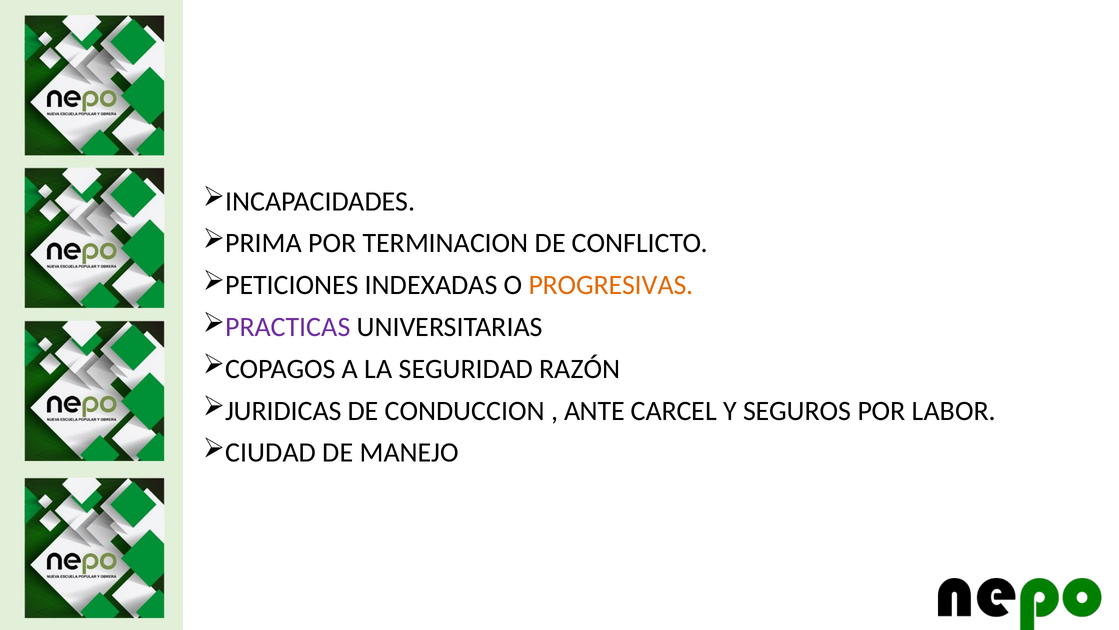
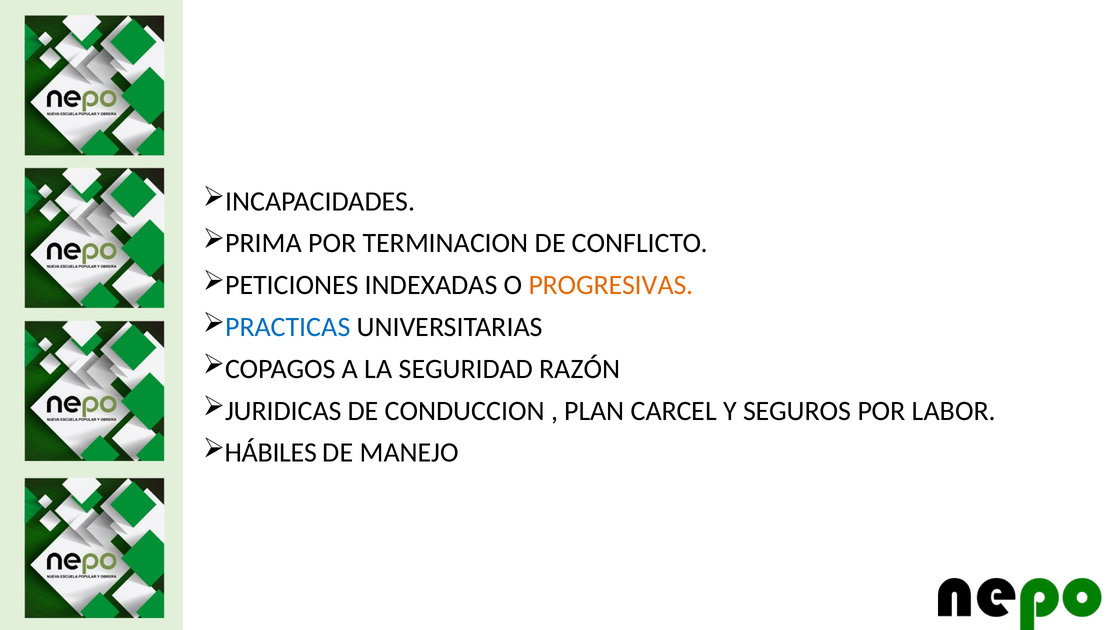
PRACTICAS colour: purple -> blue (288, 327)
ANTE: ANTE -> PLAN (594, 410)
CIUDAD: CIUDAD -> HÁBILES (271, 452)
